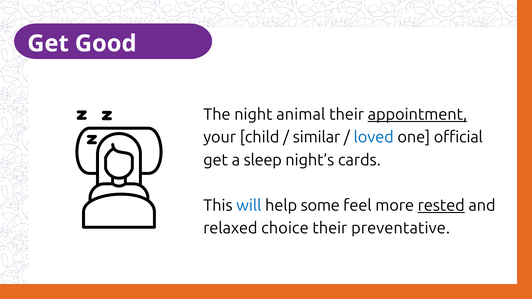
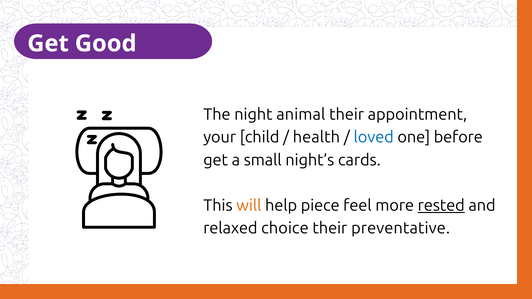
appointment underline: present -> none (417, 115)
similar: similar -> health (316, 137)
official: official -> before (458, 137)
a sleep: sleep -> small (263, 160)
will colour: blue -> orange (249, 206)
some: some -> piece (320, 206)
